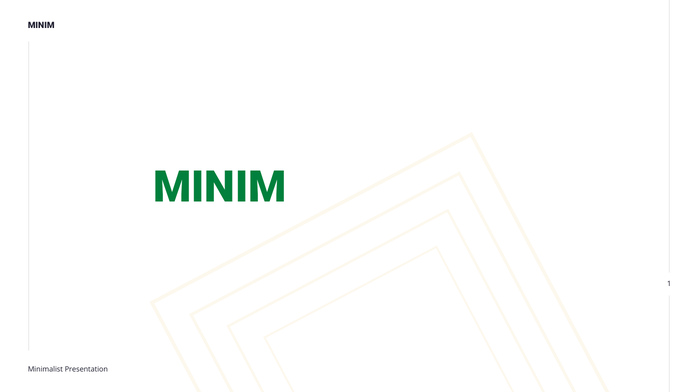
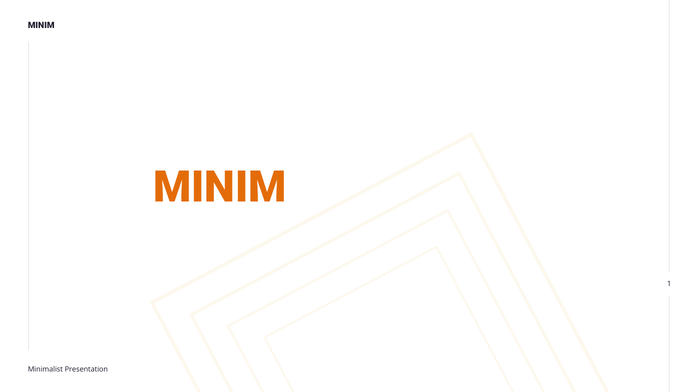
MINIM colour: green -> orange (220, 188)
